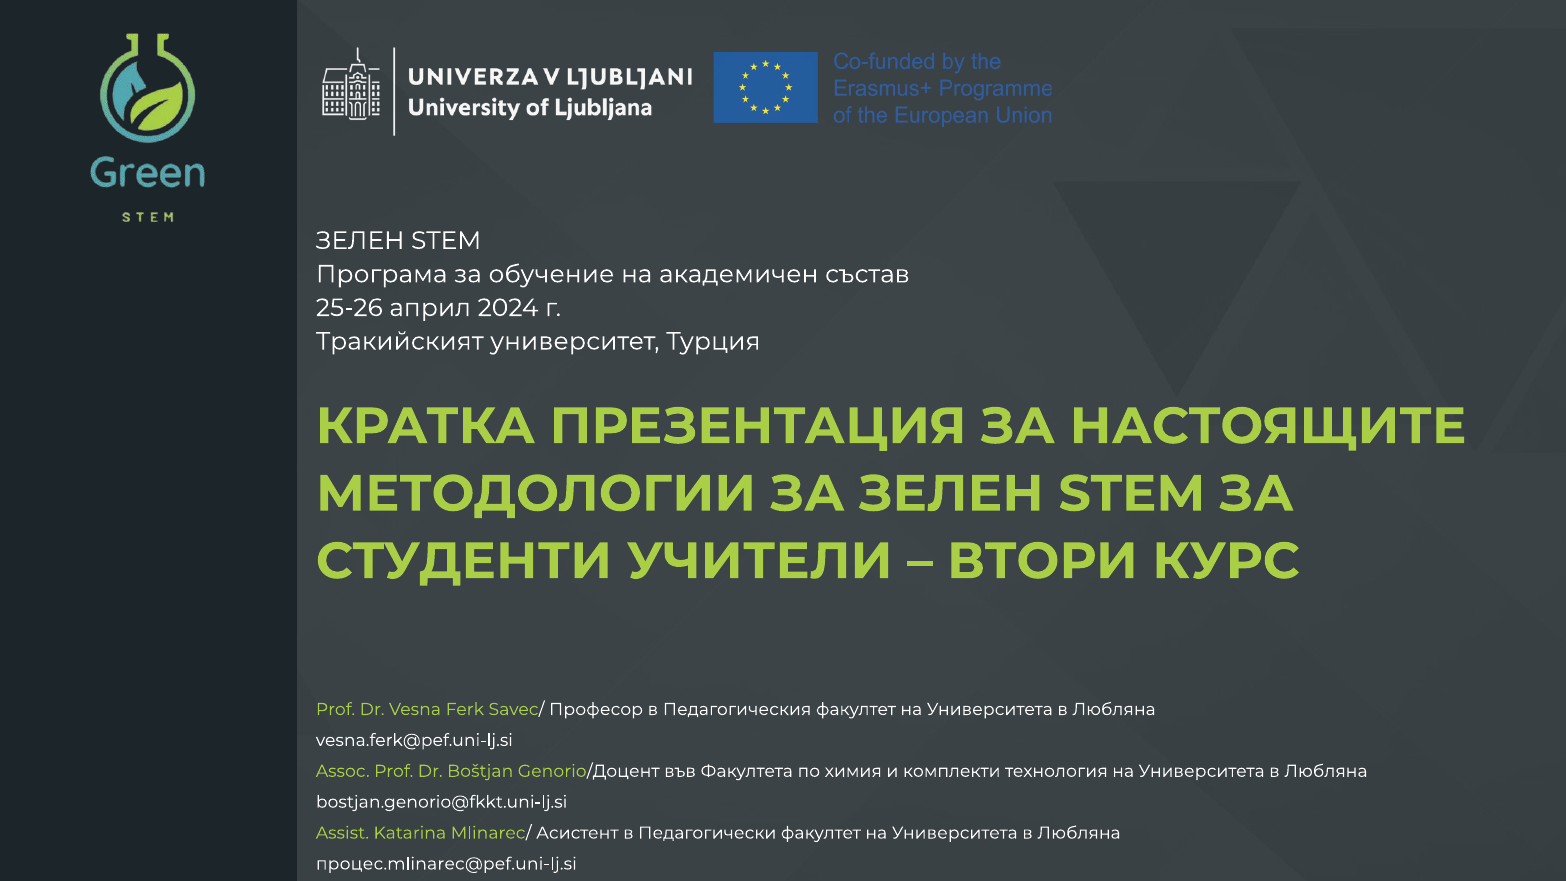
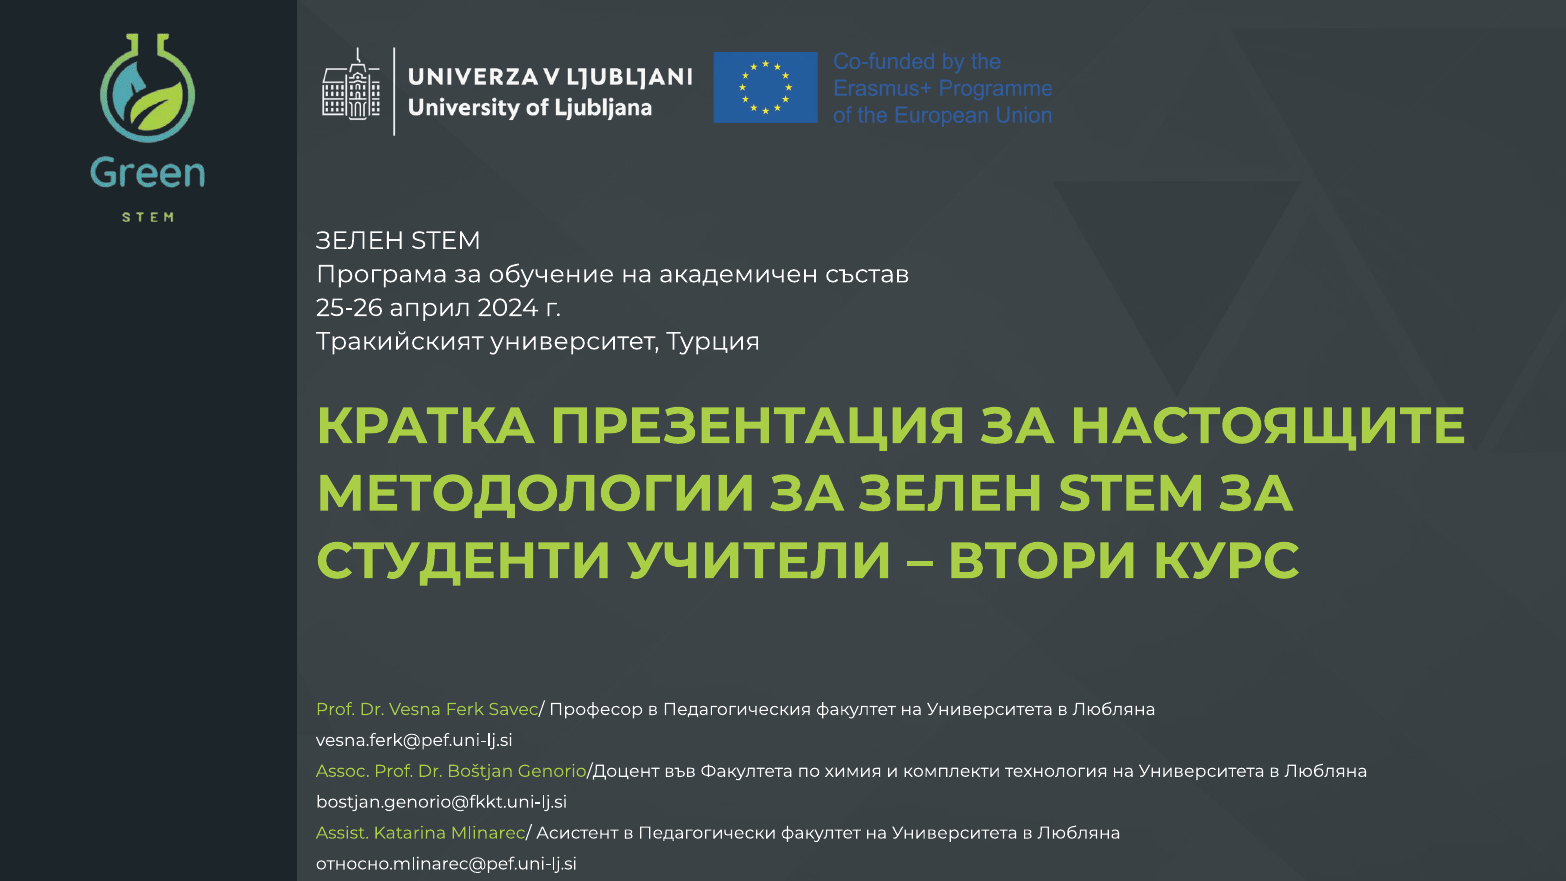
процес.mlinarec@pef.uni-lj.si: процес.mlinarec@pef.uni-lj.si -> относно.mlinarec@pef.uni-lj.si (446, 864)
